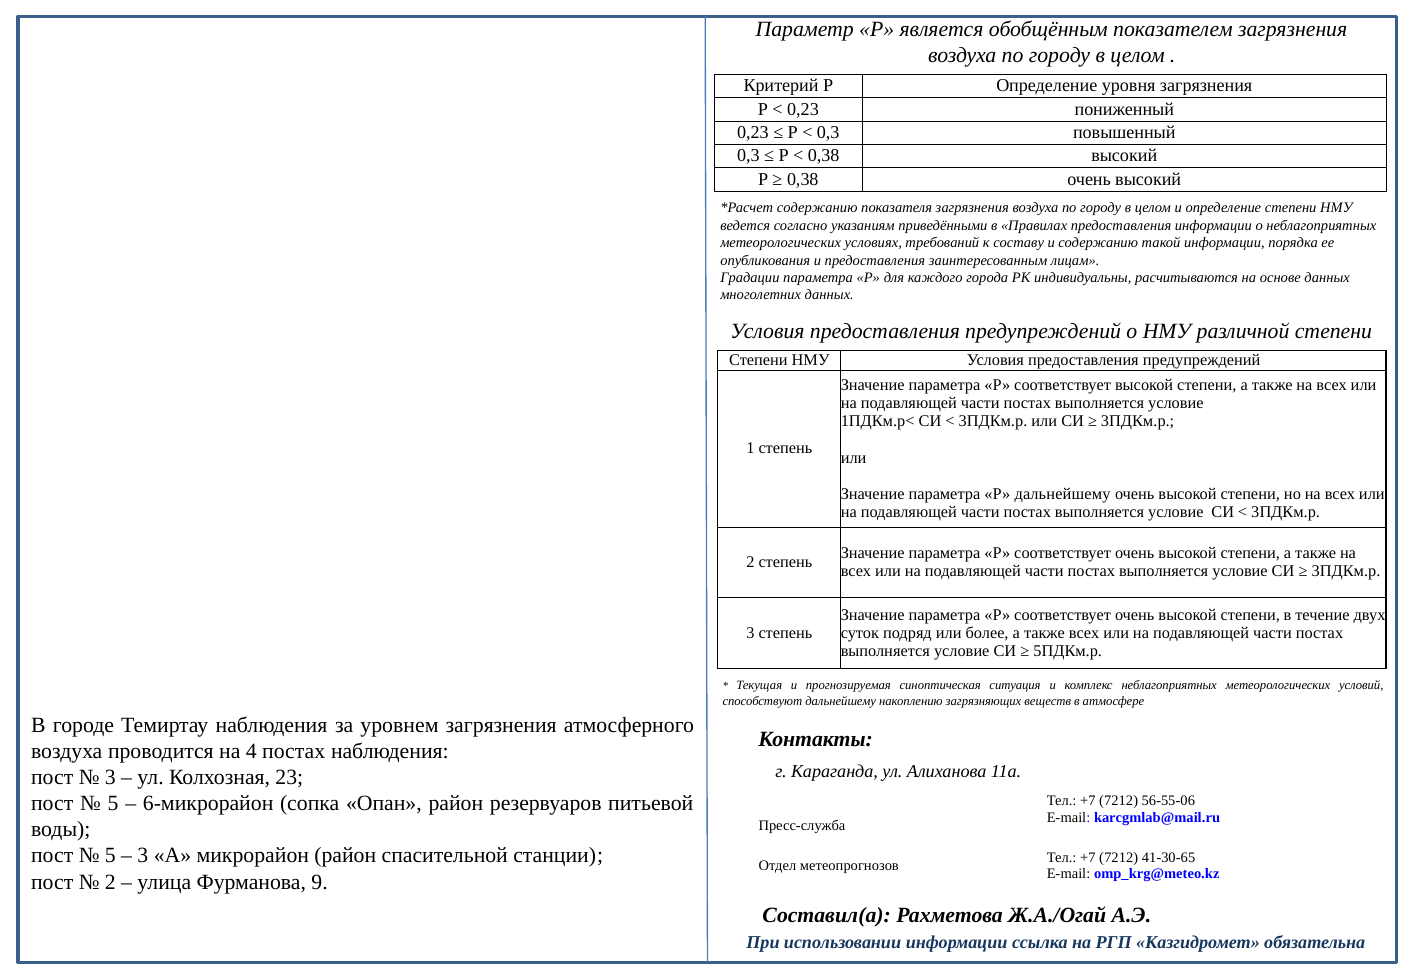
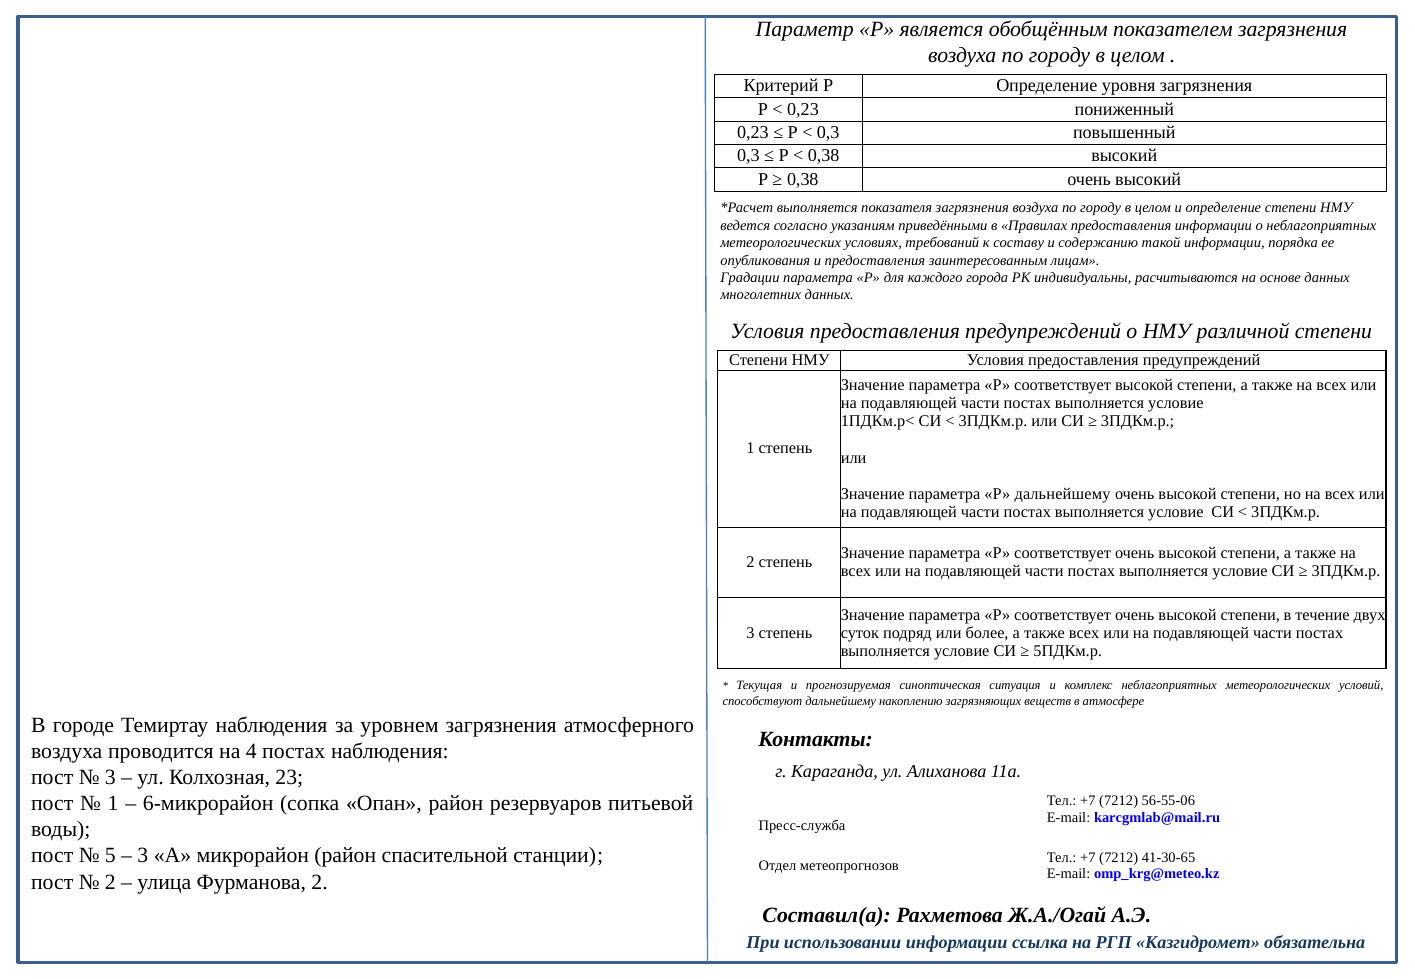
содержанию: содержанию -> выполняется (817, 208)
5: 5 -> 1 (113, 804)
Фурманова 9: 9 -> 2 (320, 882)
